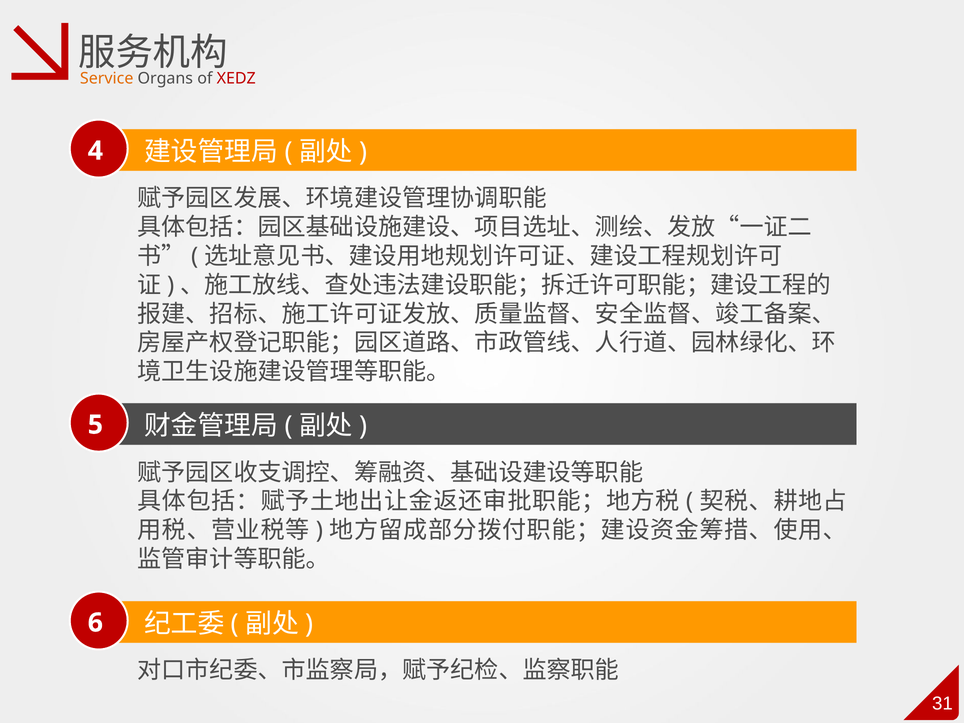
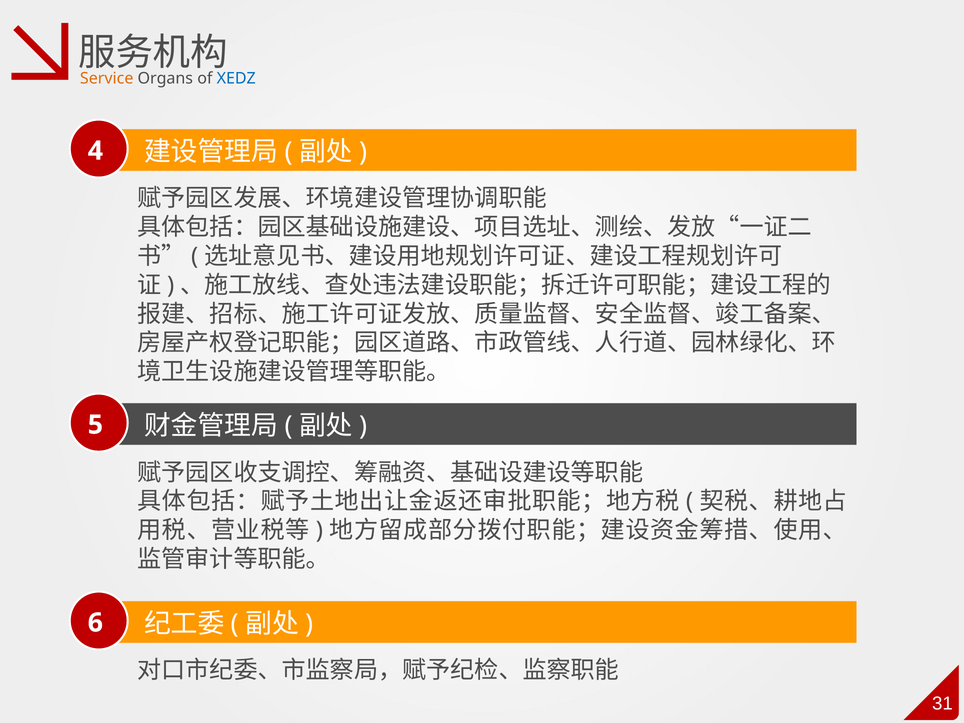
XEDZ colour: red -> blue (236, 78)
